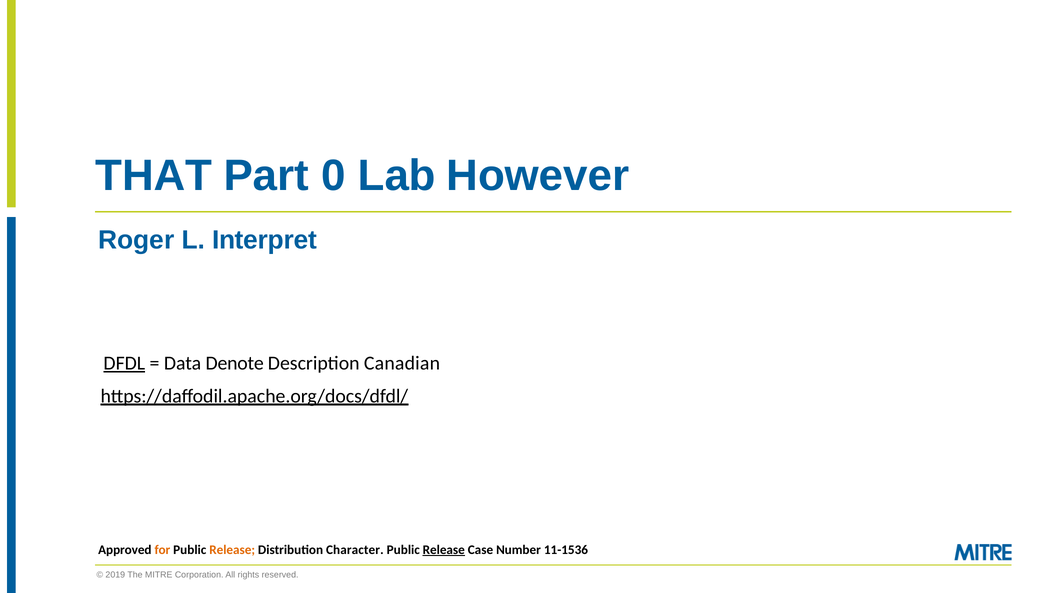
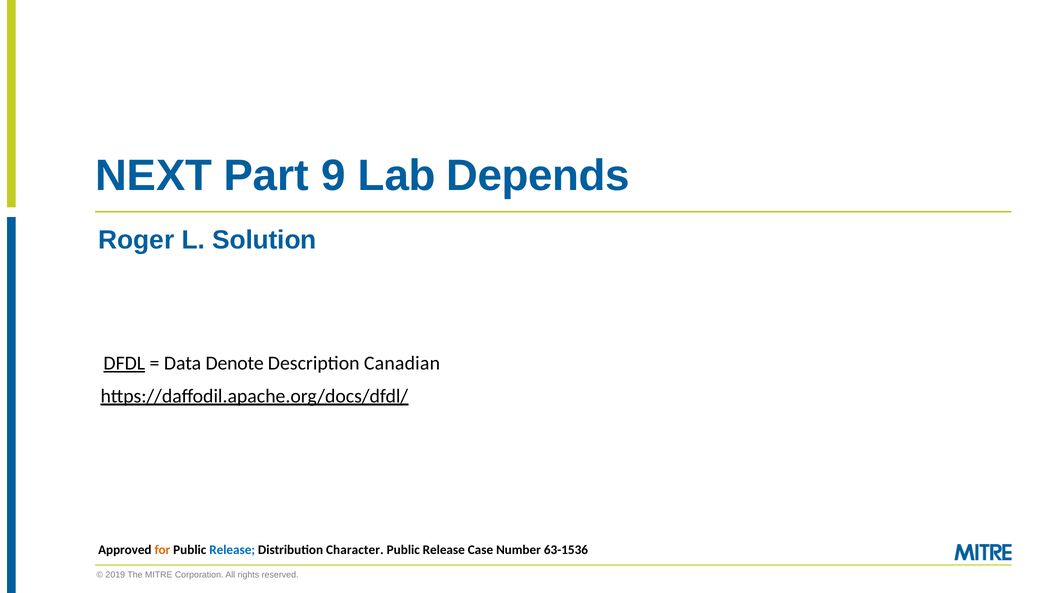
THAT: THAT -> NEXT (154, 176)
0: 0 -> 9 (333, 176)
However: However -> Depends (538, 176)
Interpret: Interpret -> Solution (264, 240)
Release colour: orange -> blue (232, 550)
Release underline: present -> none (444, 550)
11-1536: 11-1536 -> 63-1536 (566, 550)
